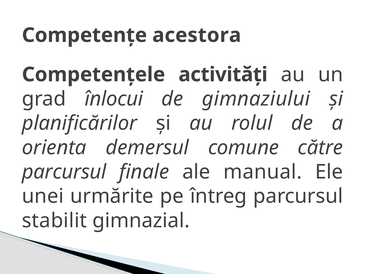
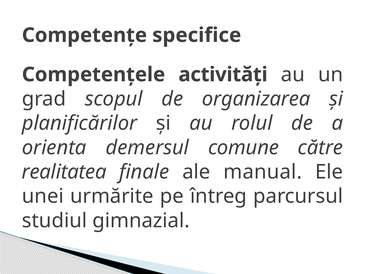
acestora: acestora -> specifice (197, 35)
înlocui: înlocui -> scopul (114, 99)
gimnaziului: gimnaziului -> organizarea (256, 99)
parcursul: parcursul -> realitatea (64, 172)
stabilit: stabilit -> studiul (55, 220)
